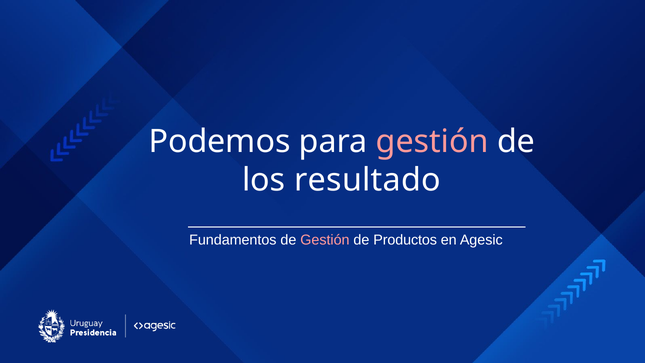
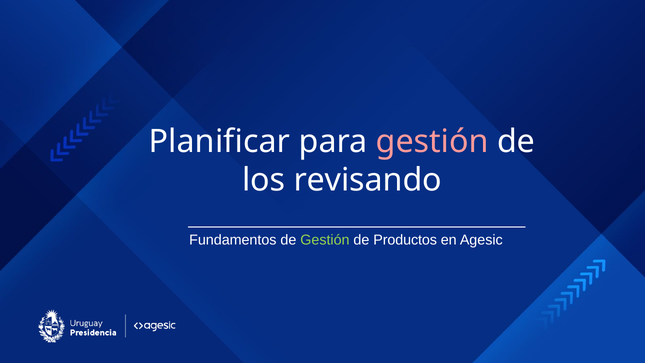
Podemos: Podemos -> Planificar (219, 141)
resultado: resultado -> revisando (368, 180)
Gestión colour: pink -> light green (325, 240)
